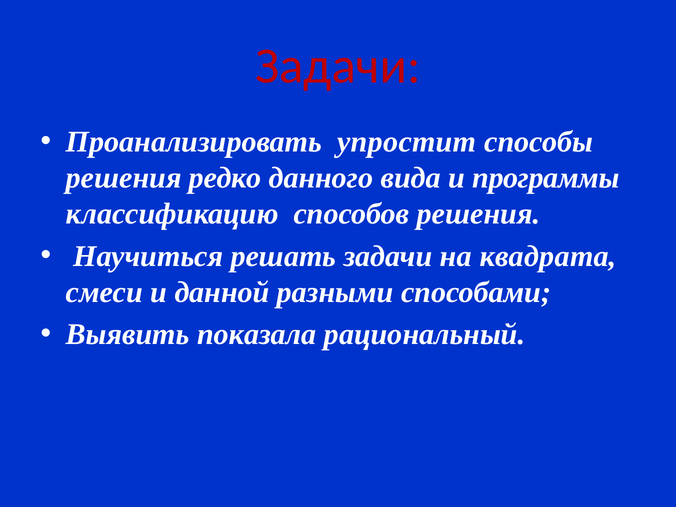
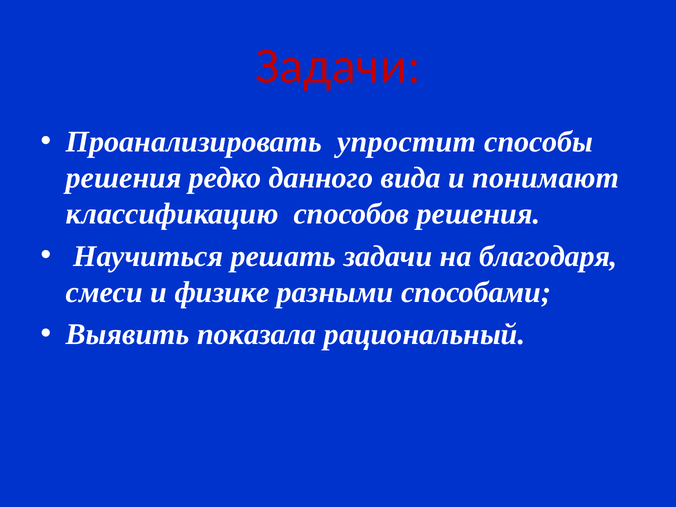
программы: программы -> понимают (546, 178)
квадрата: квадрата -> благодаря (548, 256)
данной: данной -> физике (222, 292)
